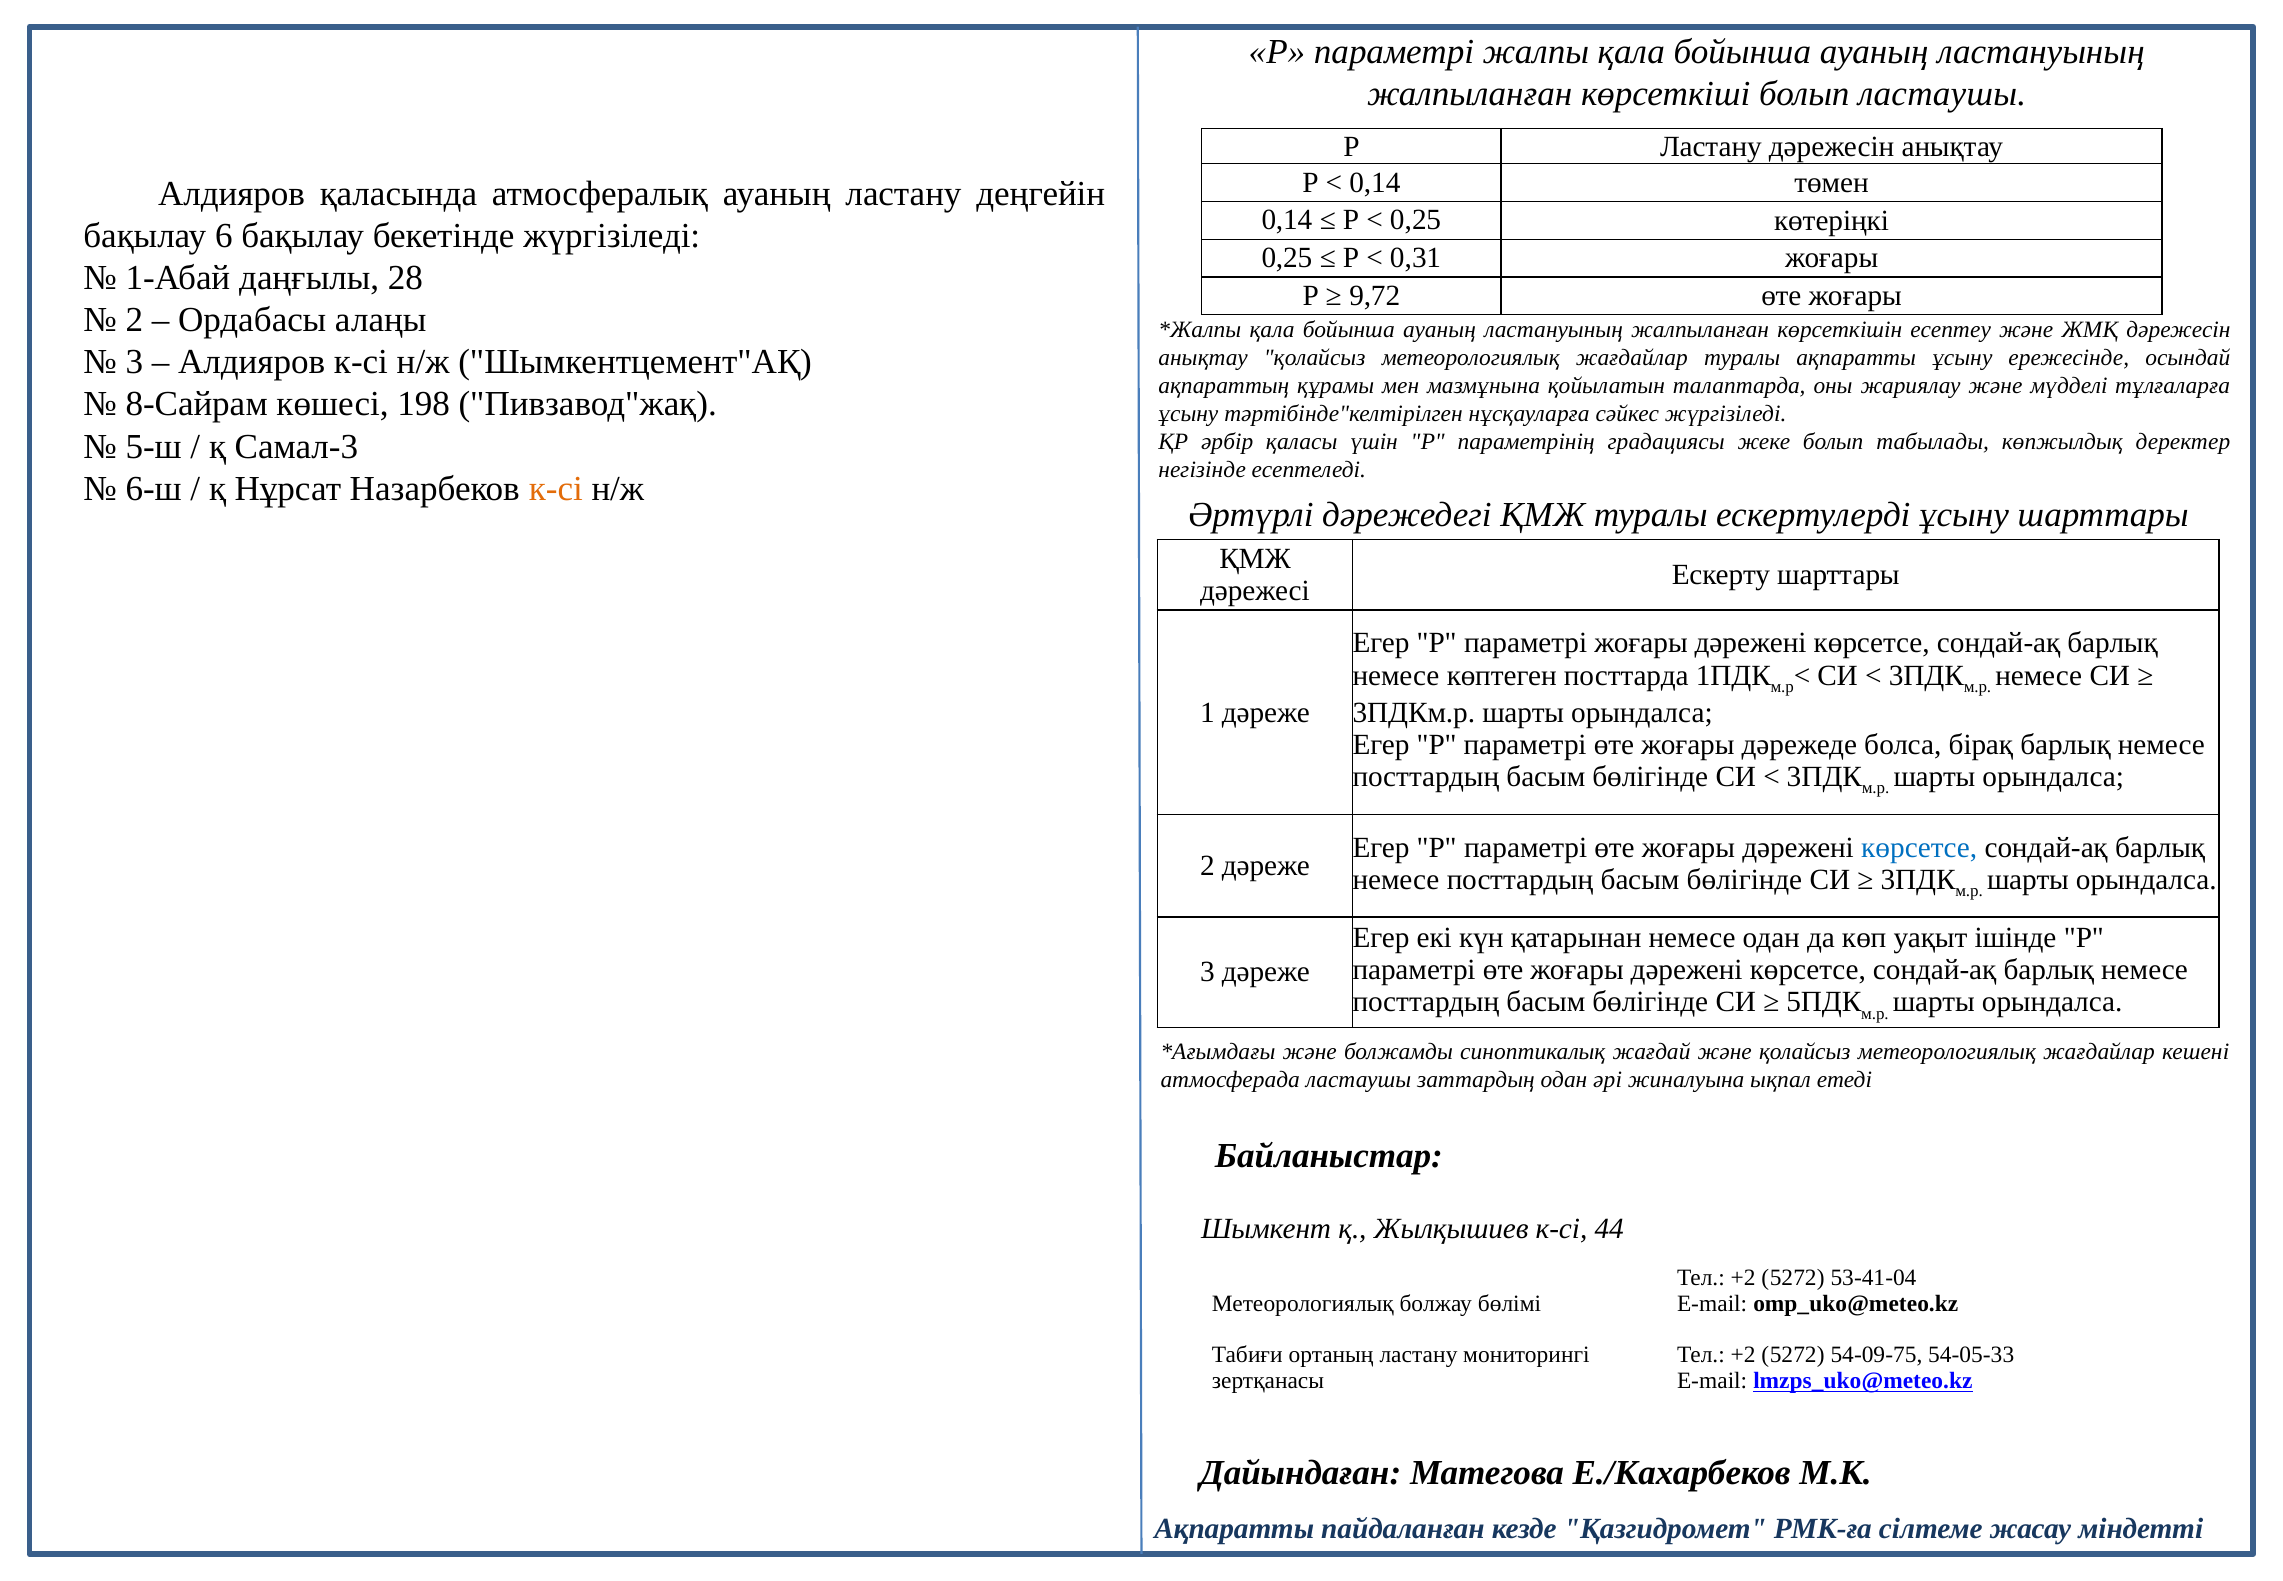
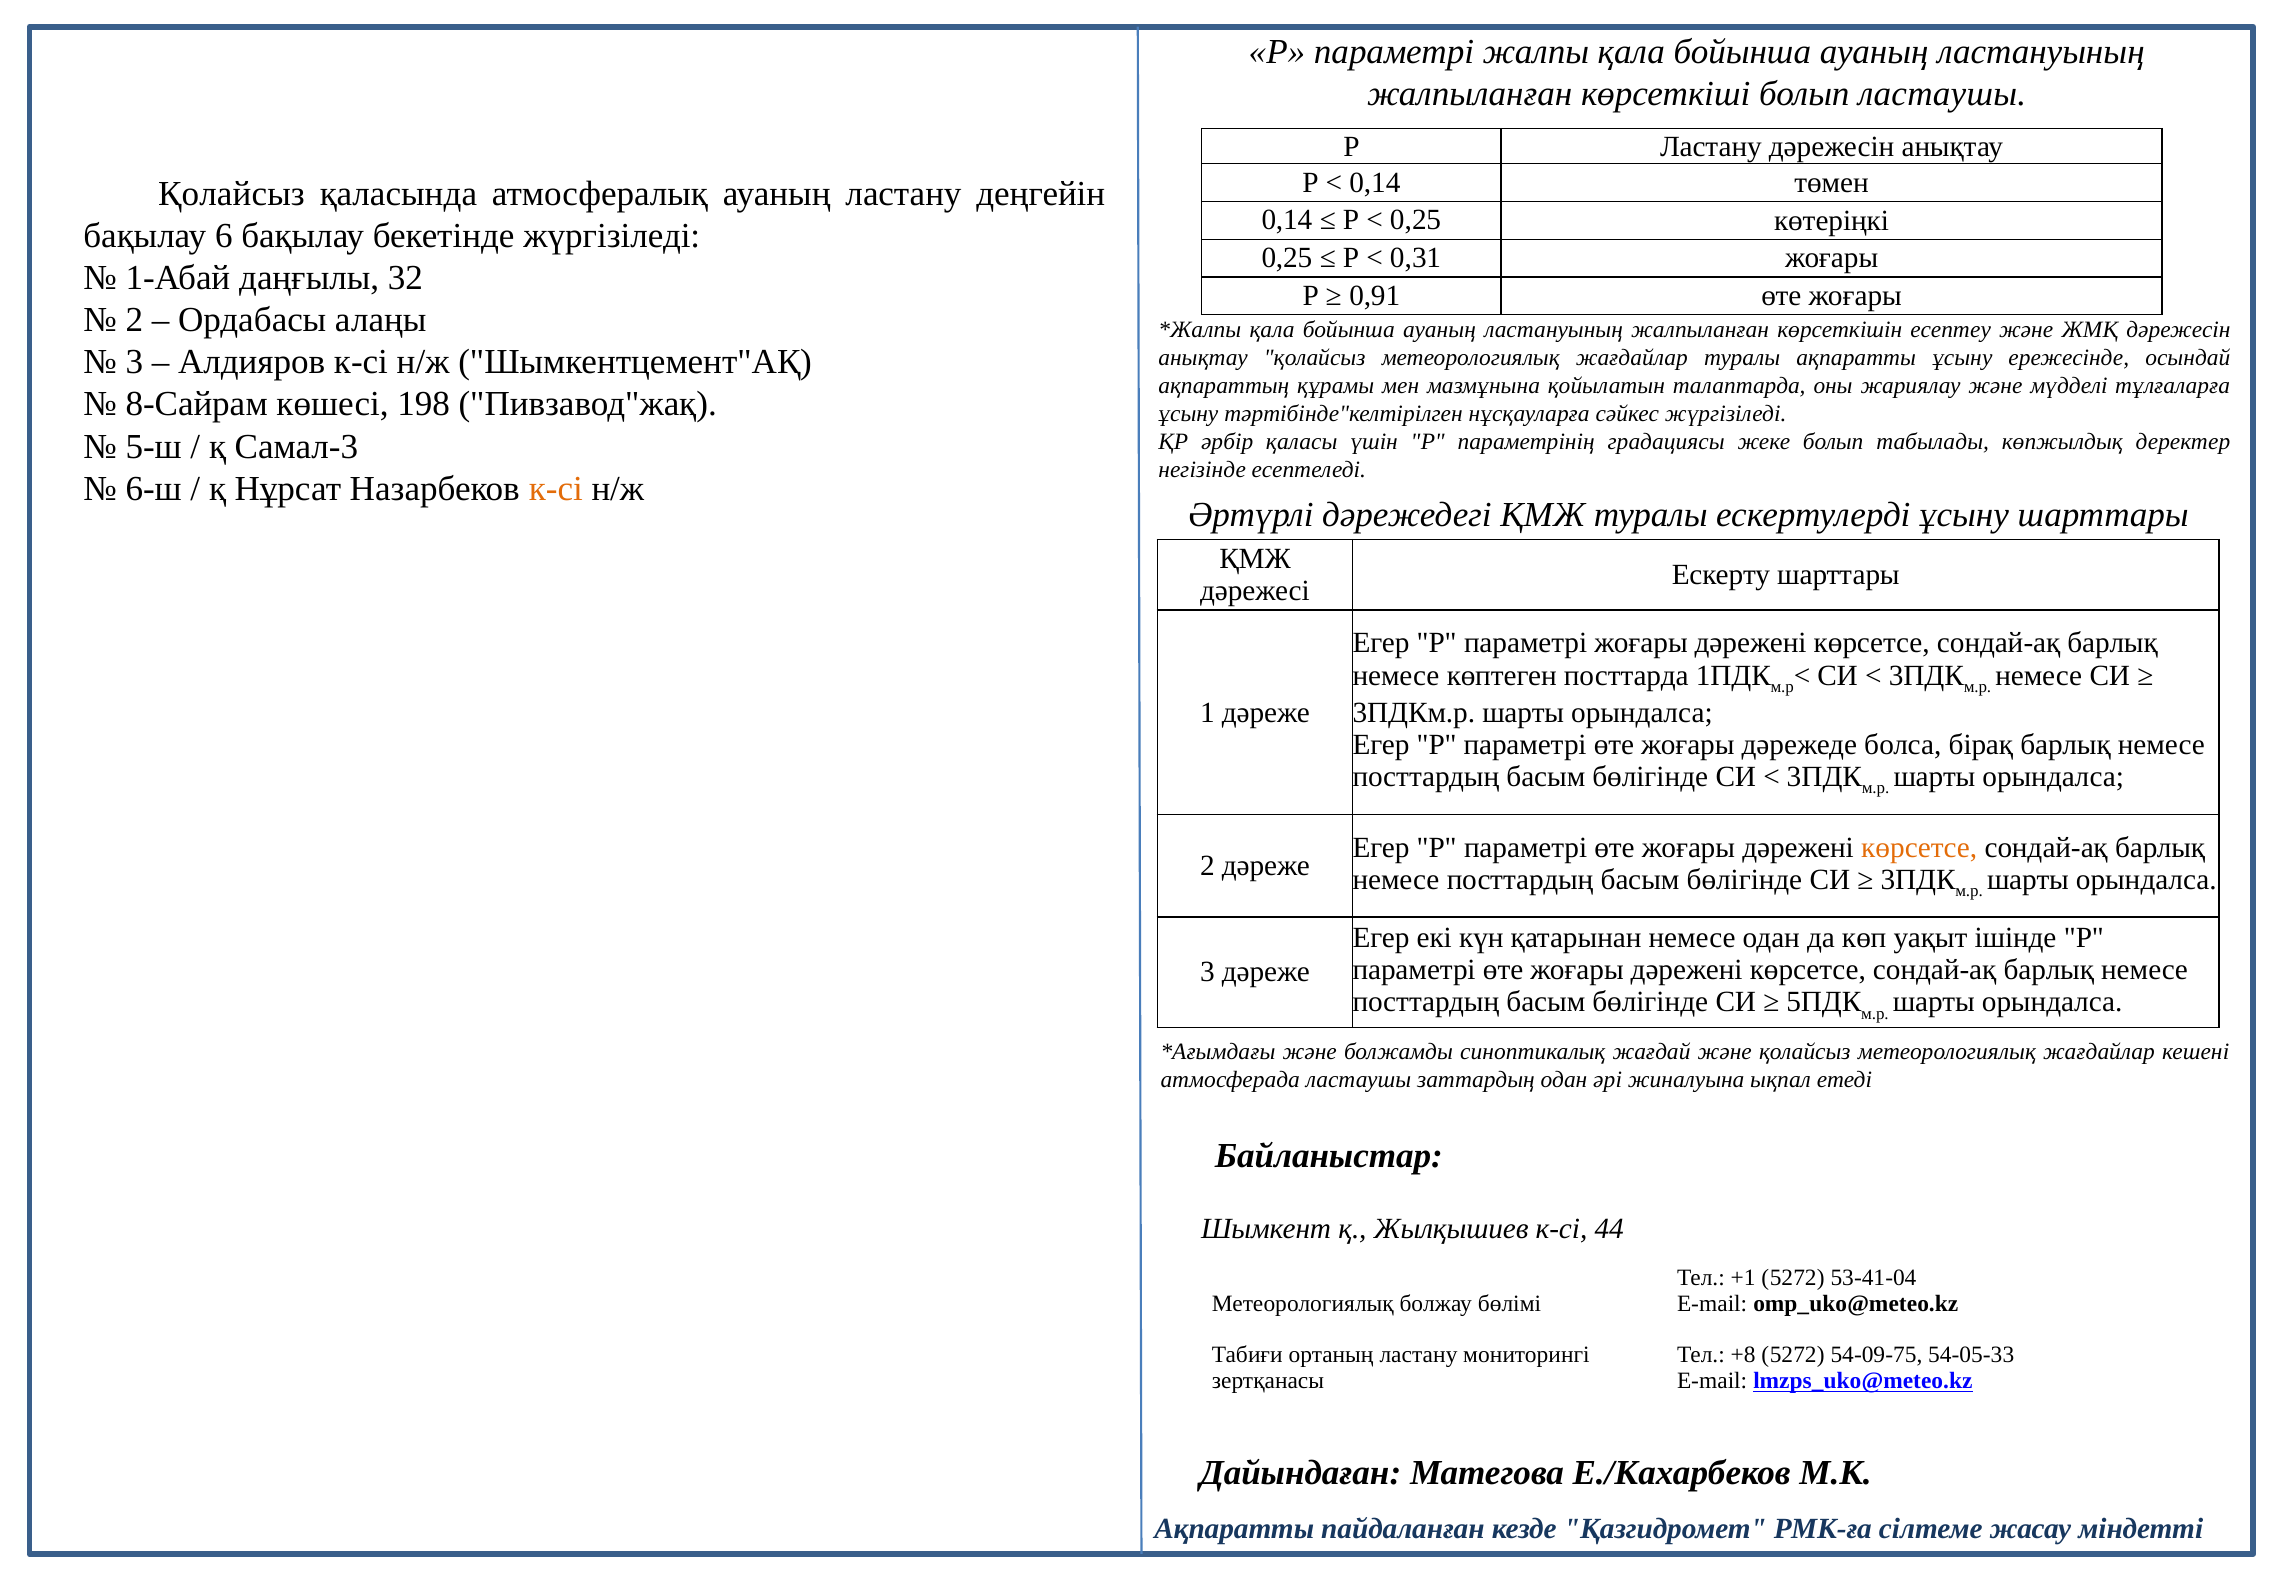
Алдияров: Алдияров -> Қолайсыз (231, 193)
28: 28 -> 32 (405, 278)
9,72: 9,72 -> 0,91 (1375, 295)
көрсетсе colour: blue -> orange (1919, 847)
+2: +2 -> +1 (1743, 1277)
+2: +2 -> +8 (1743, 1355)
